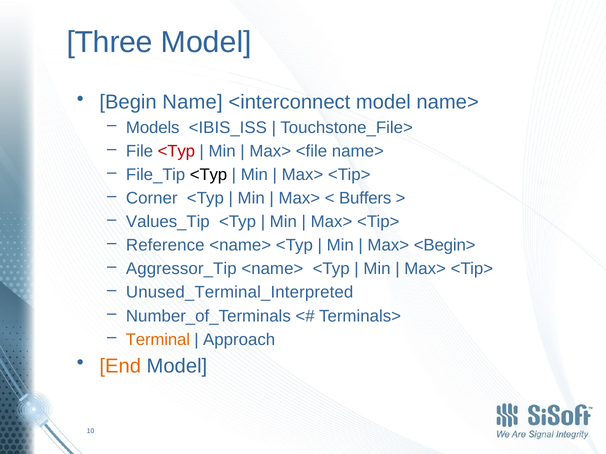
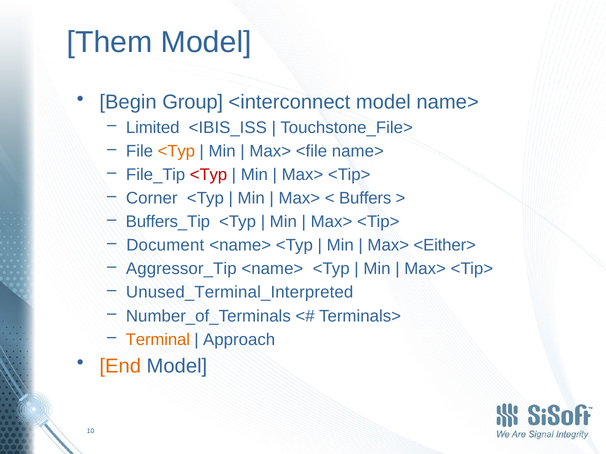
Three: Three -> Them (110, 42)
Name: Name -> Group (193, 102)
Models: Models -> Limited (153, 128)
<Typ colour: red -> orange (176, 151)
<Typ colour: black -> red (209, 175)
Values_Tip: Values_Tip -> Buffers_Tip (168, 222)
Reference: Reference -> Document (165, 246)
<Begin>: <Begin> -> <Either> (445, 246)
